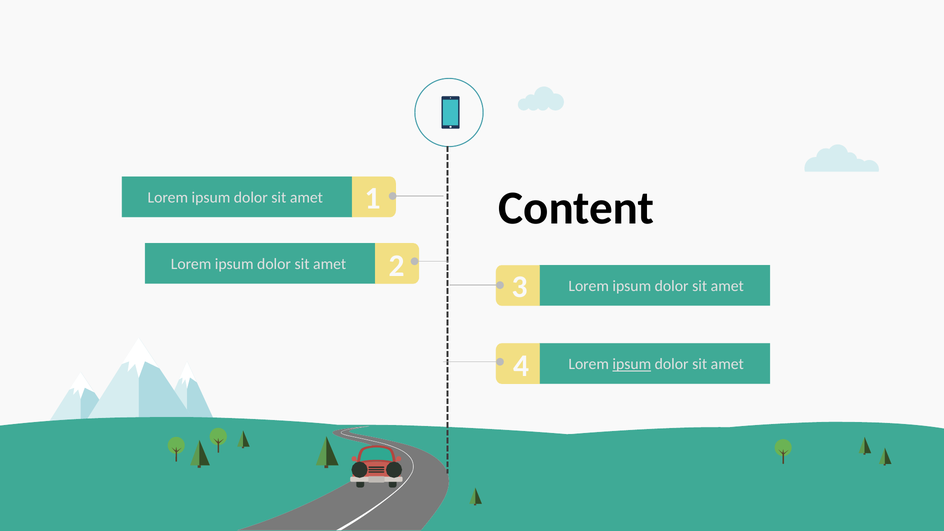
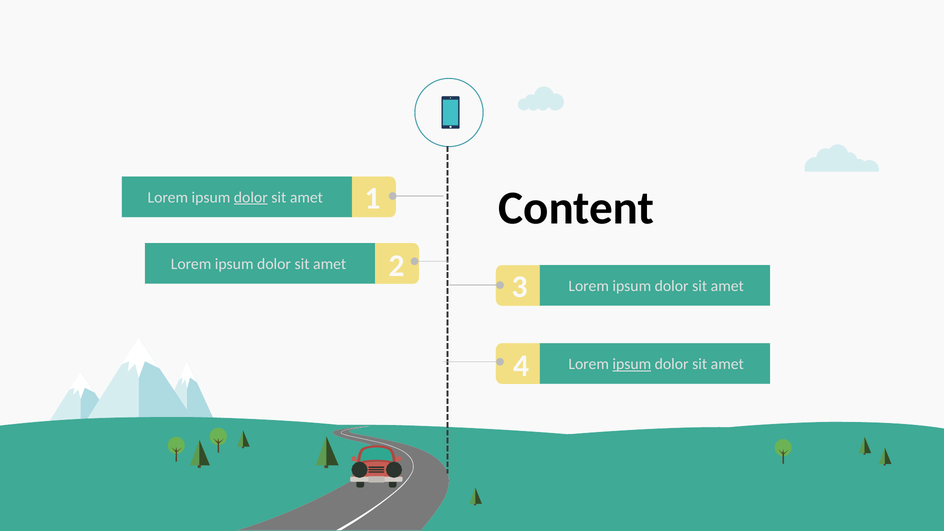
dolor underline: none -> present (251, 197)
